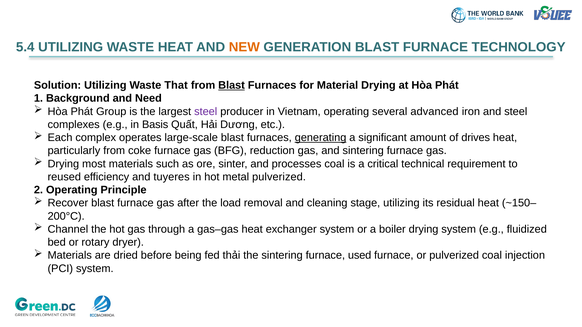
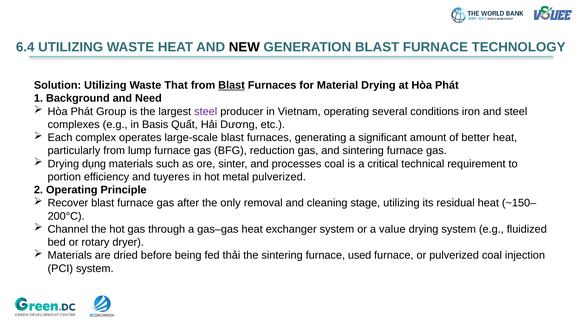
5.4: 5.4 -> 6.4 (25, 47)
NEW colour: orange -> black (244, 47)
advanced: advanced -> conditions (435, 112)
generating underline: present -> none (321, 138)
drives: drives -> better (476, 138)
coke: coke -> lump (140, 151)
most: most -> dụng (94, 164)
reused: reused -> portion (64, 177)
load: load -> only (231, 203)
boiler: boiler -> value (392, 229)
